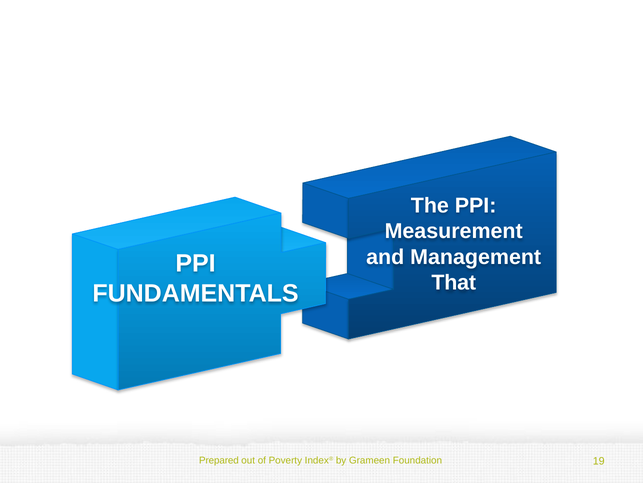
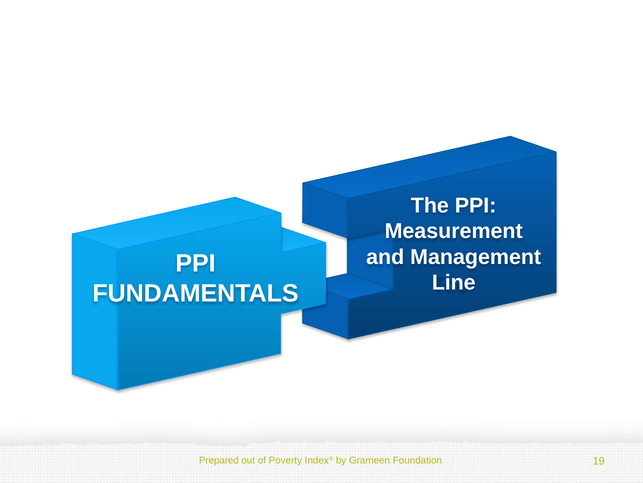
That: That -> Line (454, 282)
